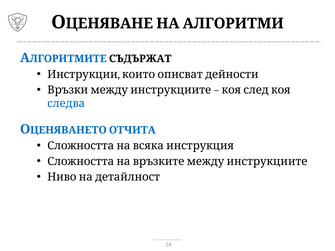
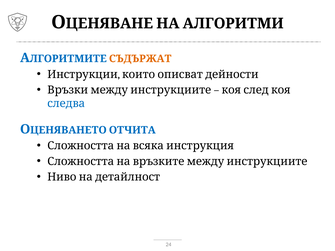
СЪДЪРЖАТ colour: black -> orange (140, 59)
